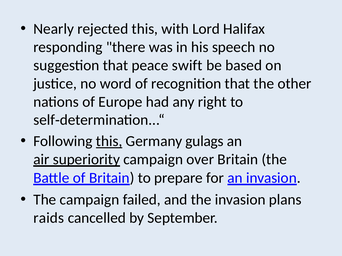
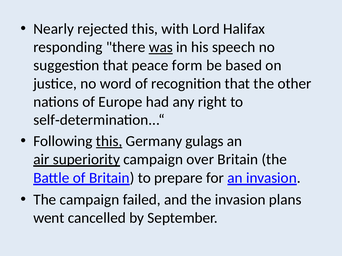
was underline: none -> present (161, 47)
swift: swift -> form (187, 65)
raids: raids -> went (49, 218)
